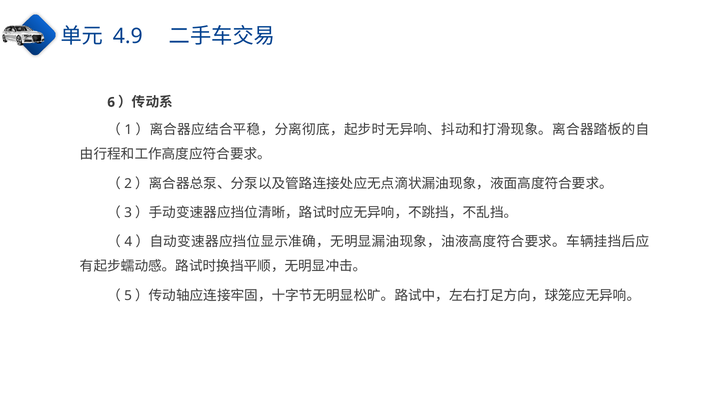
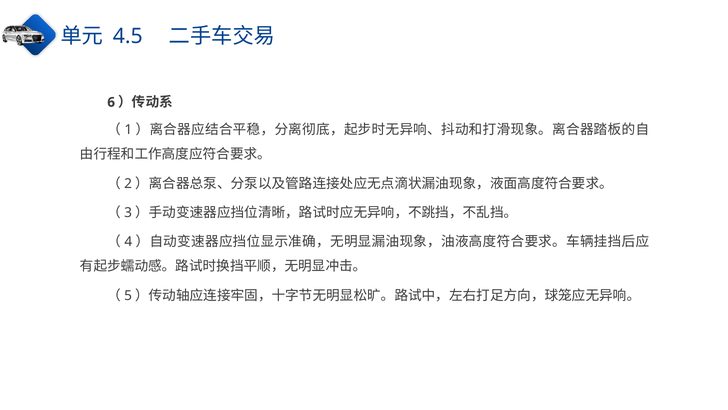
4.9: 4.9 -> 4.5 (128, 36)
